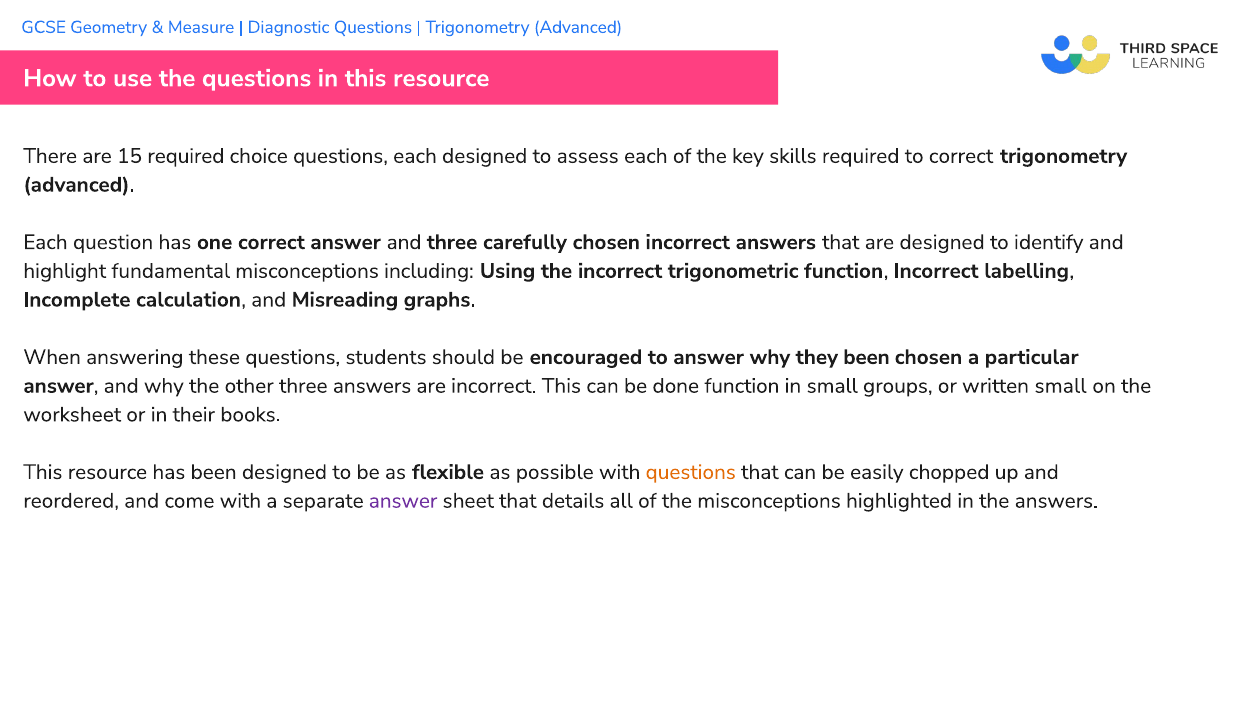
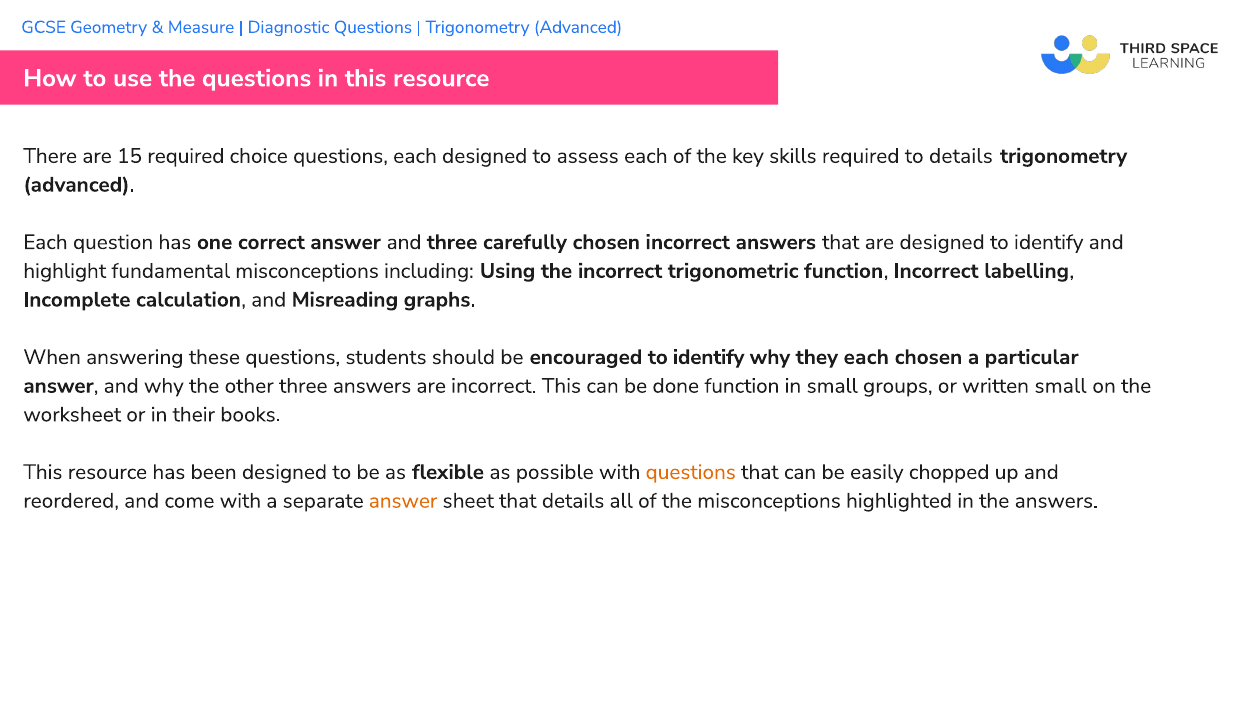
to correct: correct -> details (961, 156)
encouraged to answer: answer -> identify (709, 357)
they been: been -> each (866, 357)
answer colour: purple -> orange (403, 501)
